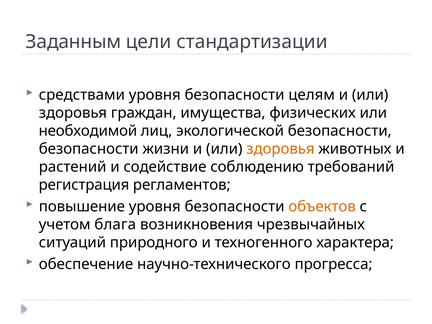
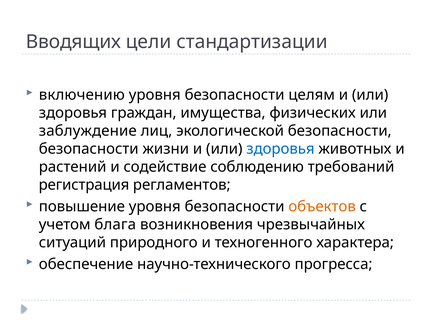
Заданным: Заданным -> Вводящих (73, 42)
средствами: средствами -> включению (82, 95)
необходимой: необходимой -> заблуждение (88, 131)
здоровья colour: orange -> blue (280, 149)
